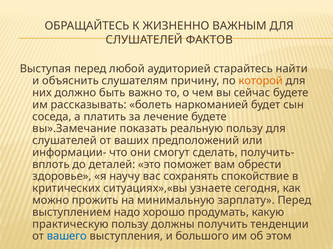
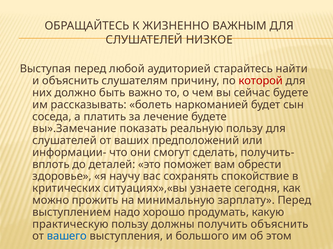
ФАКТОВ: ФАКТОВ -> НИЗКОЕ (209, 40)
которой colour: orange -> red (261, 81)
получить тенденции: тенденции -> объяснить (280, 225)
